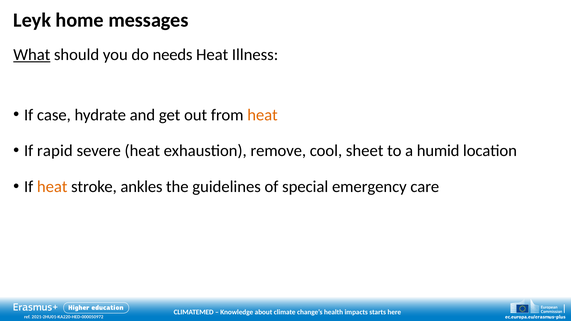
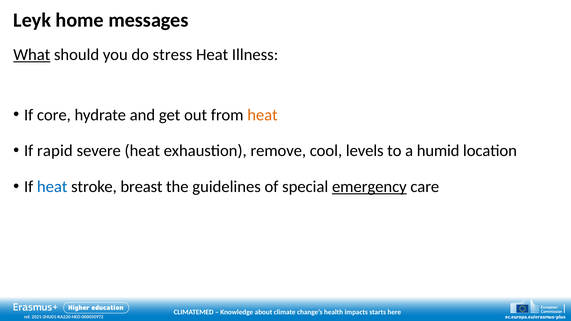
needs: needs -> stress (172, 55)
case: case -> core (54, 115)
sheet: sheet -> levels (365, 151)
heat colour: orange -> blue (52, 187)
ankles: ankles -> breast (141, 187)
emergency underline: none -> present (369, 187)
